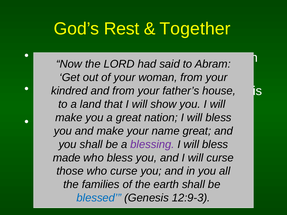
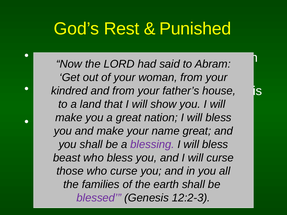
Together: Together -> Punished (195, 29)
made: made -> beast (67, 158)
blessed colour: blue -> purple (99, 198)
12:9-3: 12:9-3 -> 12:2-3 (191, 198)
